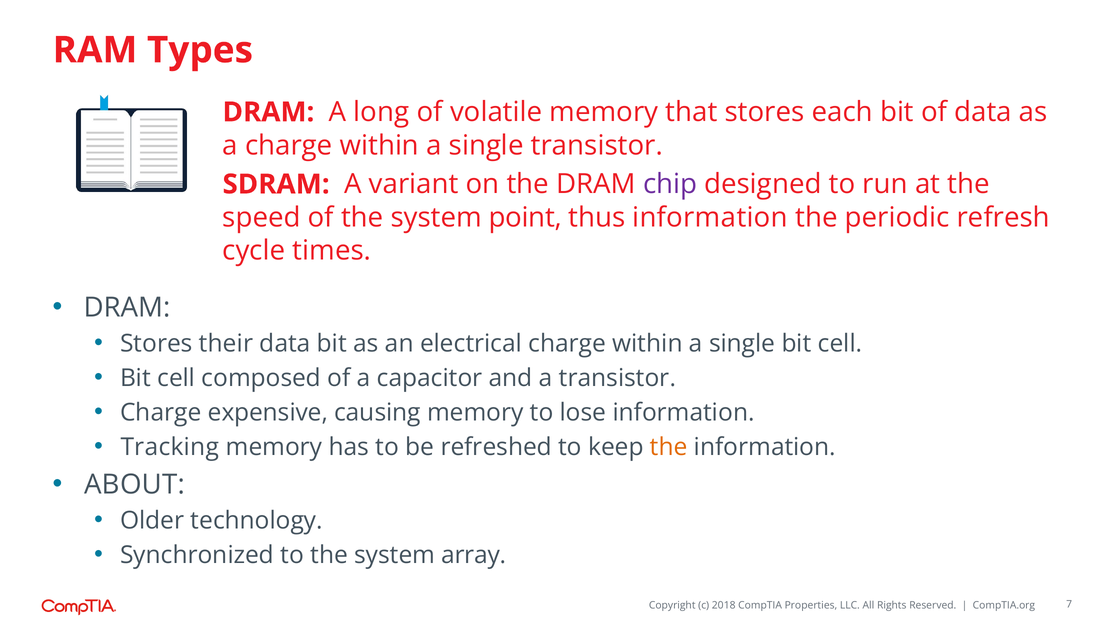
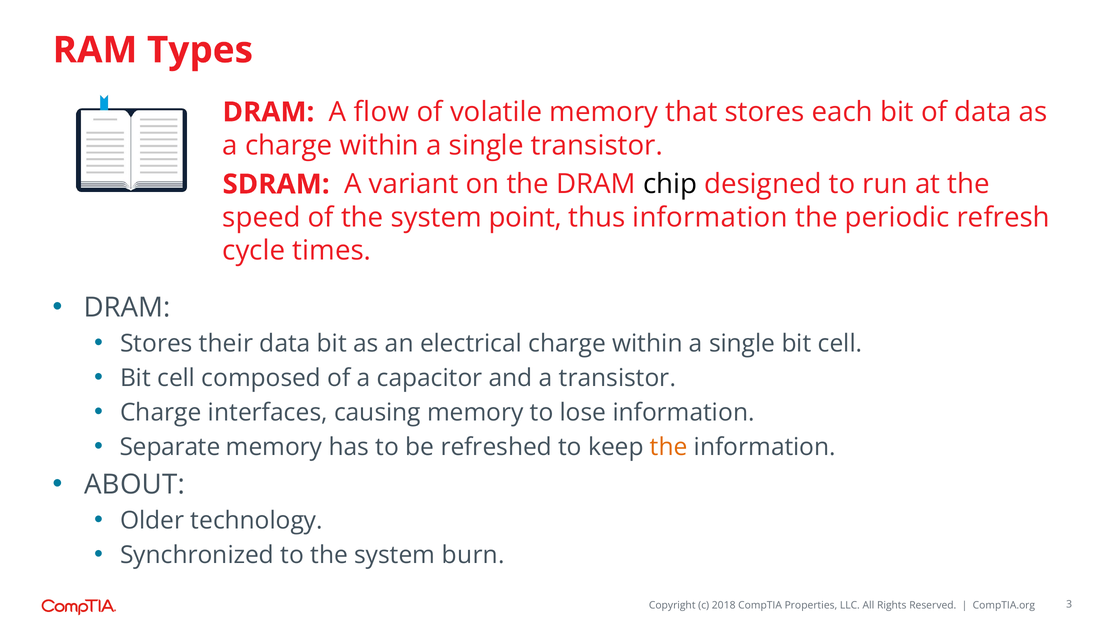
long: long -> flow (381, 112)
chip colour: purple -> black (670, 184)
expensive: expensive -> interfaces (268, 413)
Tracking: Tracking -> Separate (170, 447)
array: array -> burn (473, 555)
7: 7 -> 3 (1069, 604)
